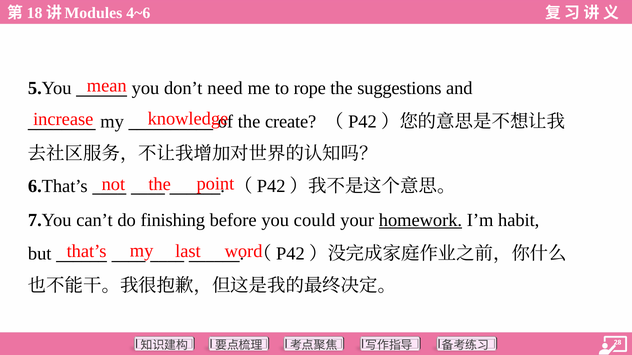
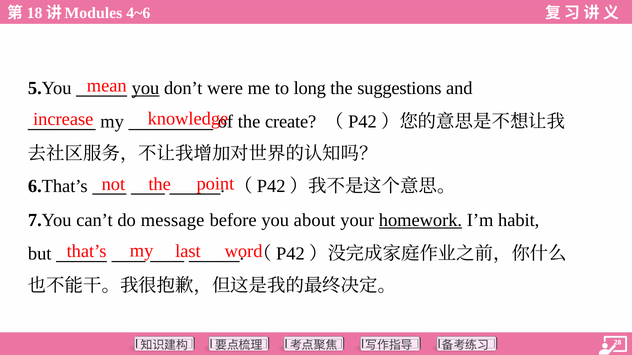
you underline: none -> present (146, 88)
need: need -> were (225, 88)
rope: rope -> long (310, 88)
finishing: finishing -> message (173, 220)
could: could -> about (315, 220)
